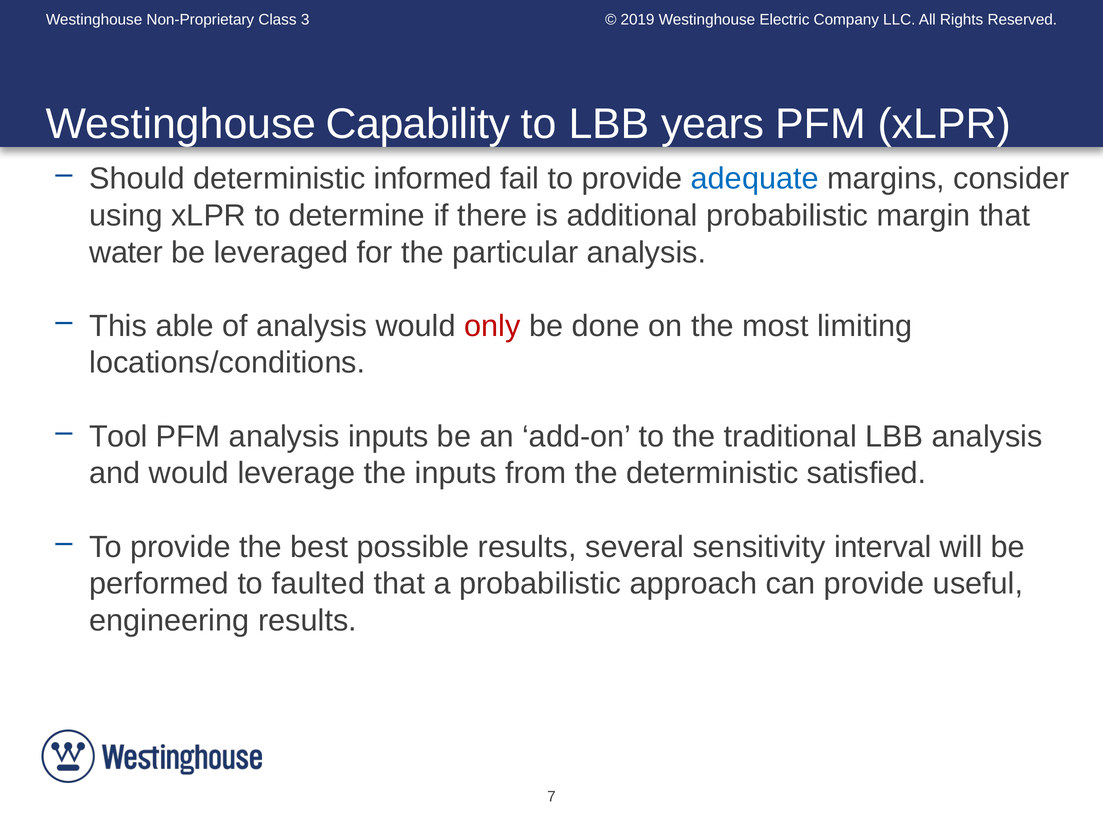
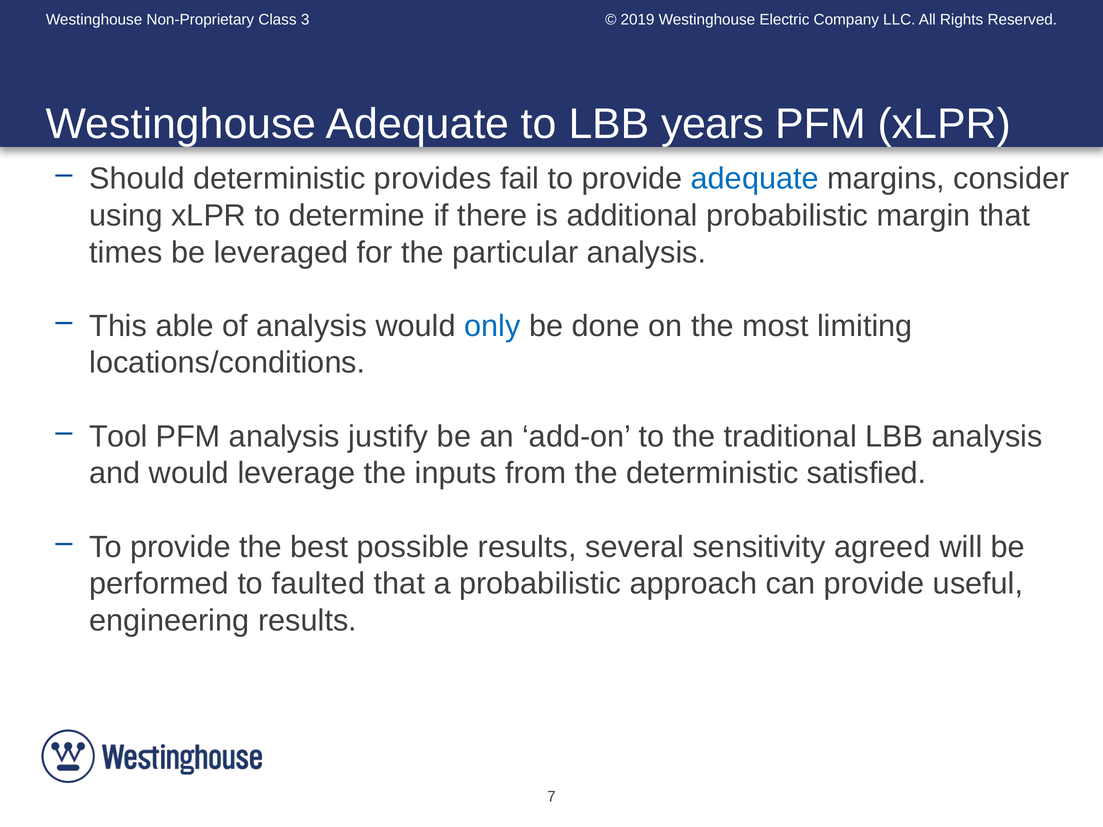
Westinghouse Capability: Capability -> Adequate (418, 124)
informed: informed -> provides (433, 179)
water: water -> times (126, 253)
only colour: red -> blue (492, 326)
analysis inputs: inputs -> justify (388, 437)
interval: interval -> agreed (882, 547)
